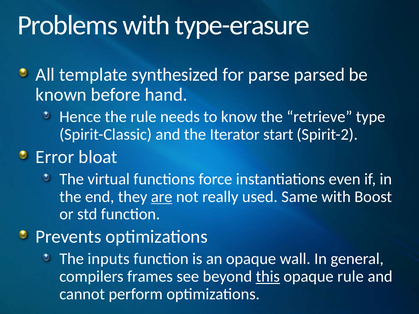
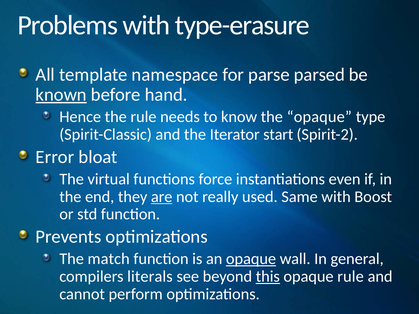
synthesized: synthesized -> namespace (175, 75)
known underline: none -> present (61, 95)
the retrieve: retrieve -> opaque (319, 117)
inputs: inputs -> match (109, 259)
opaque underline: none -> present (251, 259)
frames: frames -> literals (150, 277)
